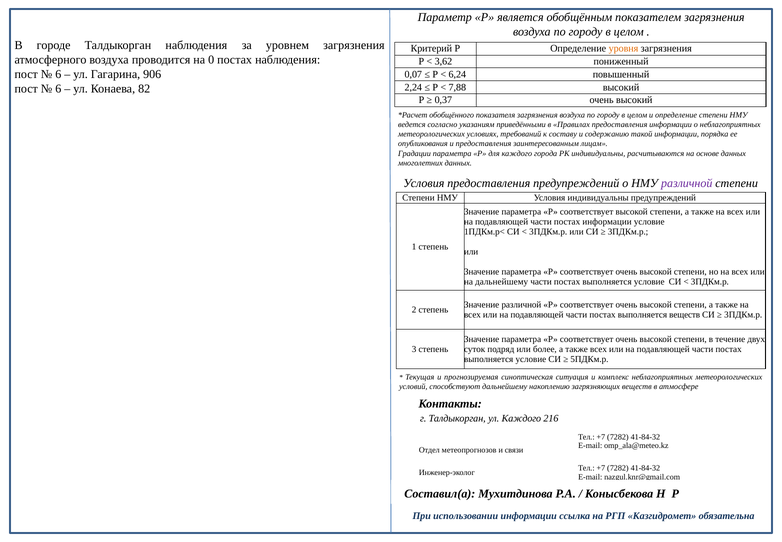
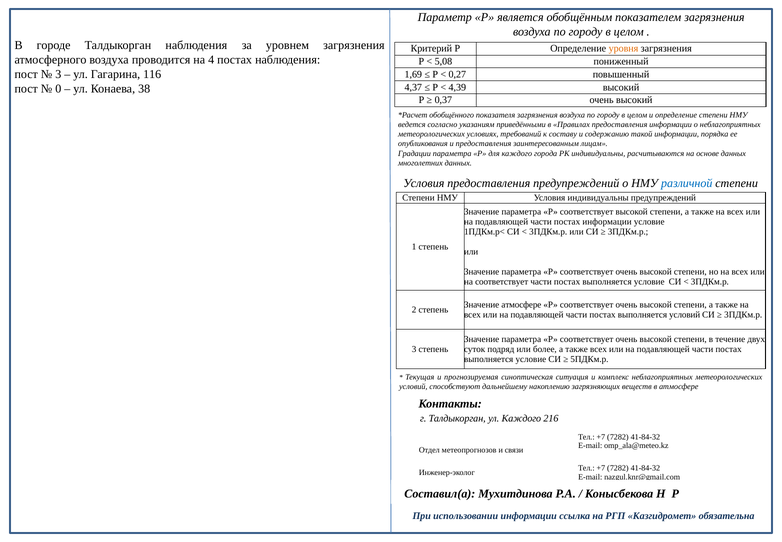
0: 0 -> 4 (211, 60)
3,62: 3,62 -> 5,08 (443, 61)
6: 6 -> 3 (58, 74)
906: 906 -> 116 (152, 74)
0,07: 0,07 -> 1,69 (413, 74)
6,24: 6,24 -> 0,27 (457, 74)
2,24: 2,24 -> 4,37 (413, 87)
7,88: 7,88 -> 4,39 (457, 87)
6: 6 -> 0 (58, 89)
82: 82 -> 38 (144, 89)
различной colour: purple -> blue (687, 183)
на дальнейшему: дальнейшему -> соответствует (502, 282)
Значение различной: различной -> атмосфере (521, 305)
выполняется веществ: веществ -> условий (685, 315)
